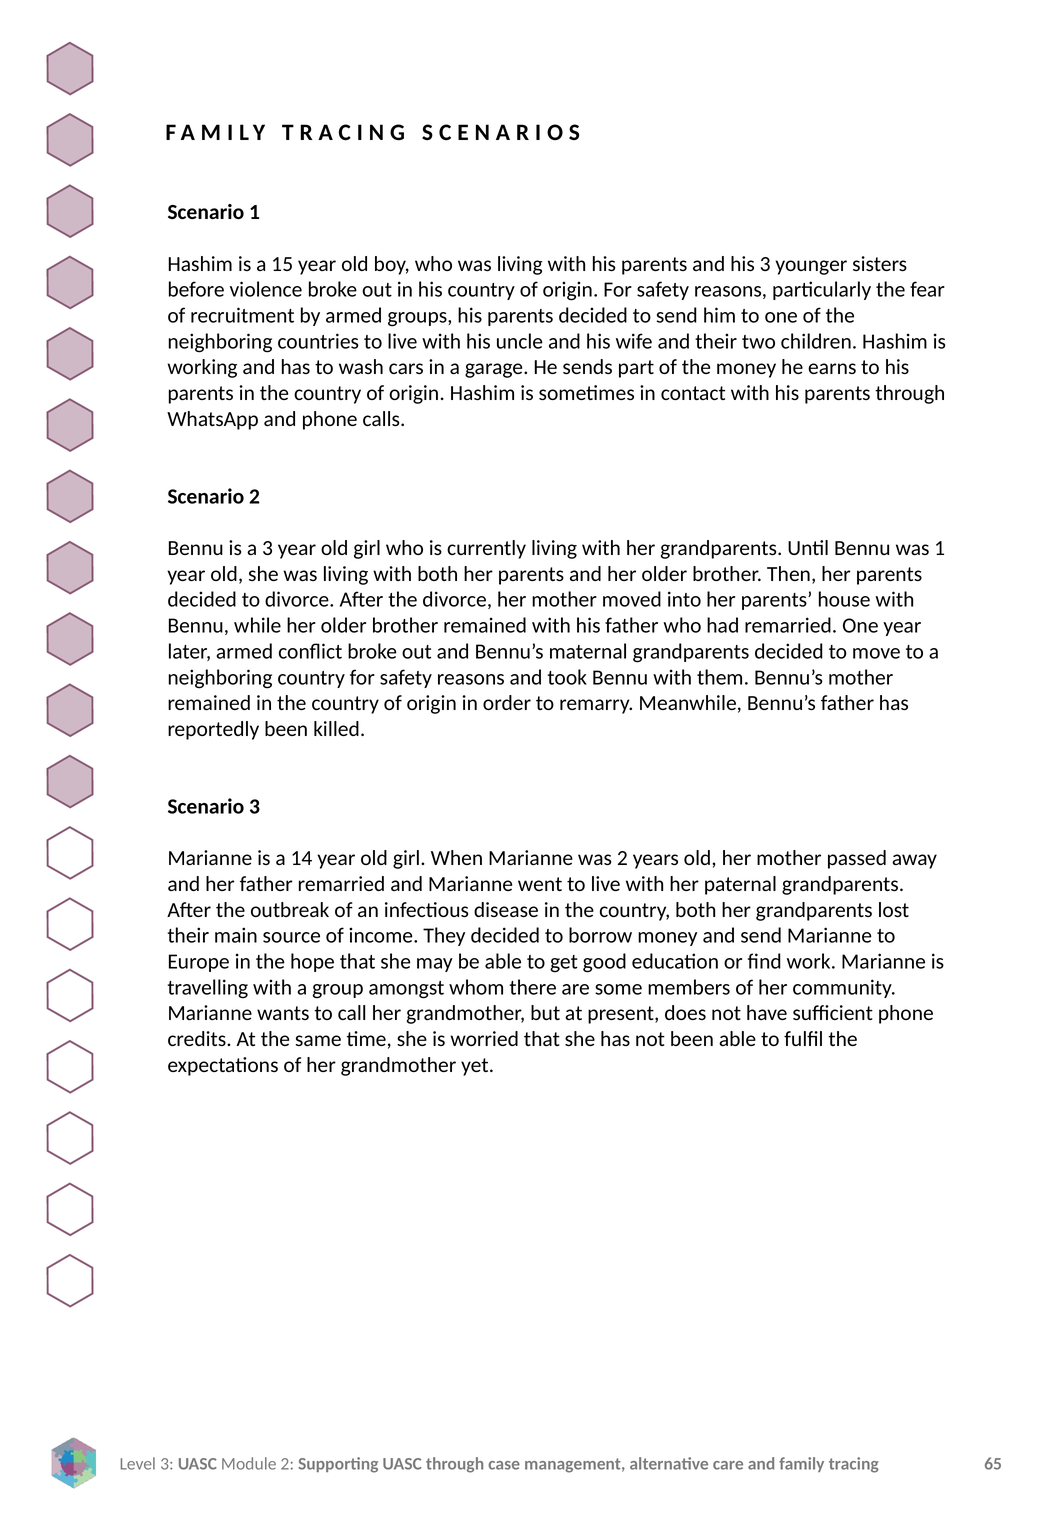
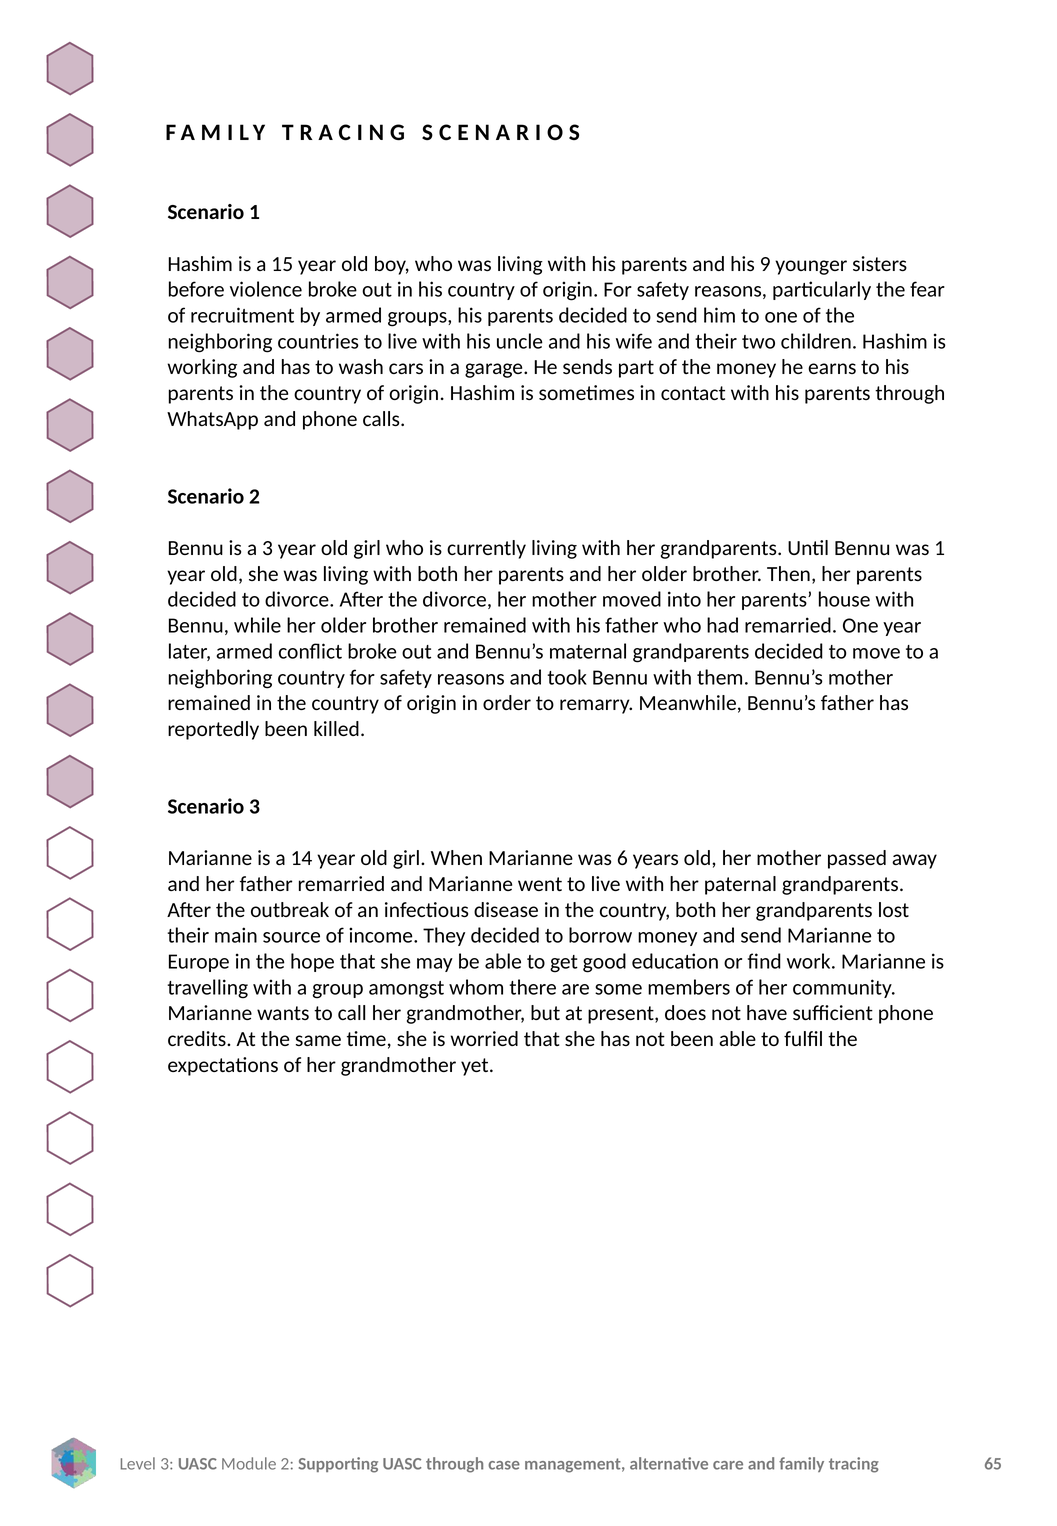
his 3: 3 -> 9 (765, 264)
was 2: 2 -> 6 (622, 859)
